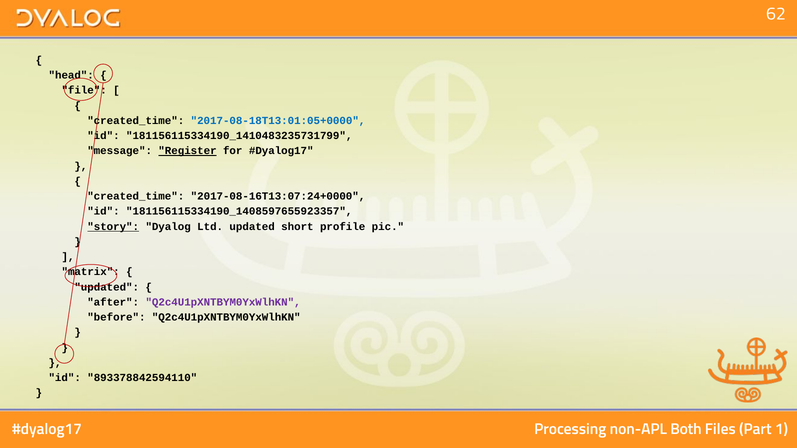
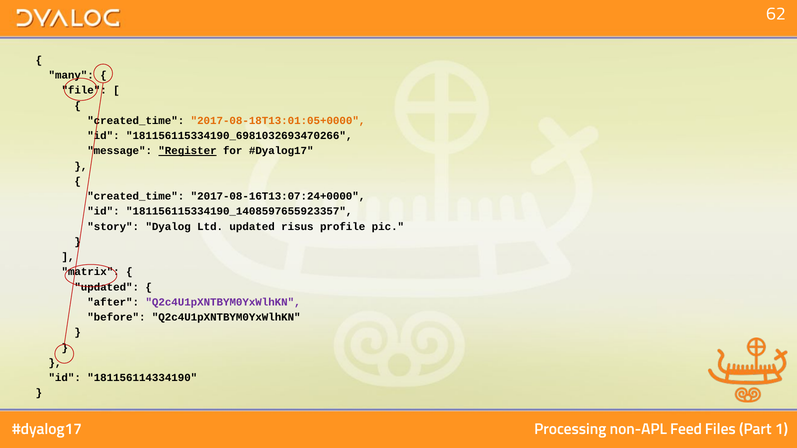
head: head -> many (71, 75)
2017-08-18T13:01:05+0000 colour: blue -> orange (278, 121)
181156115334190_1410483235731799: 181156115334190_1410483235731799 -> 181156115334190_6981032693470266 (239, 136)
story underline: present -> none (113, 227)
short: short -> risus (297, 227)
893378842594110: 893378842594110 -> 181156114334190 (142, 378)
Both: Both -> Feed (686, 430)
